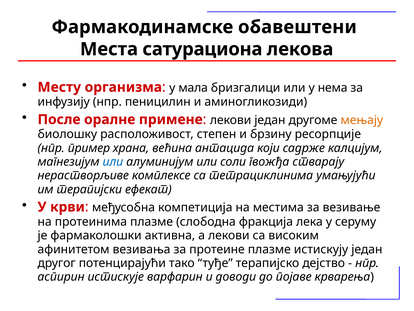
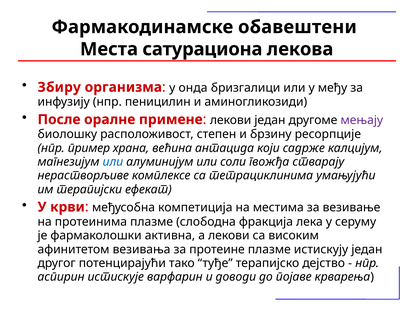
Месту: Месту -> Збиру (59, 87)
мала: мала -> онда (193, 88)
нема: нема -> међу (333, 88)
мењају colour: orange -> purple (362, 120)
